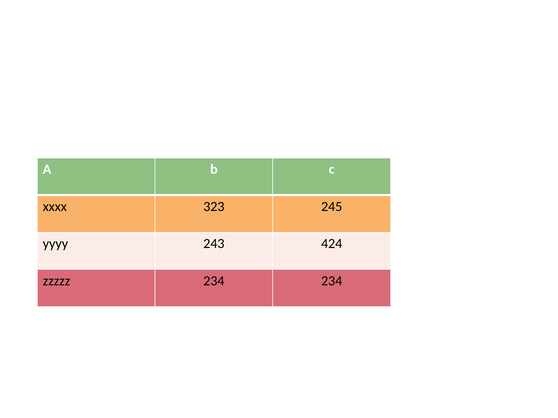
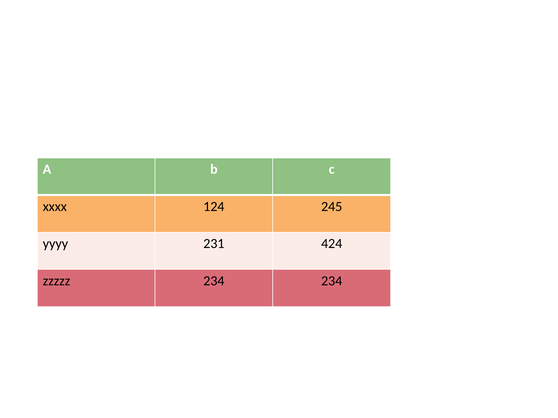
323: 323 -> 124 (214, 207)
243: 243 -> 231 (214, 244)
